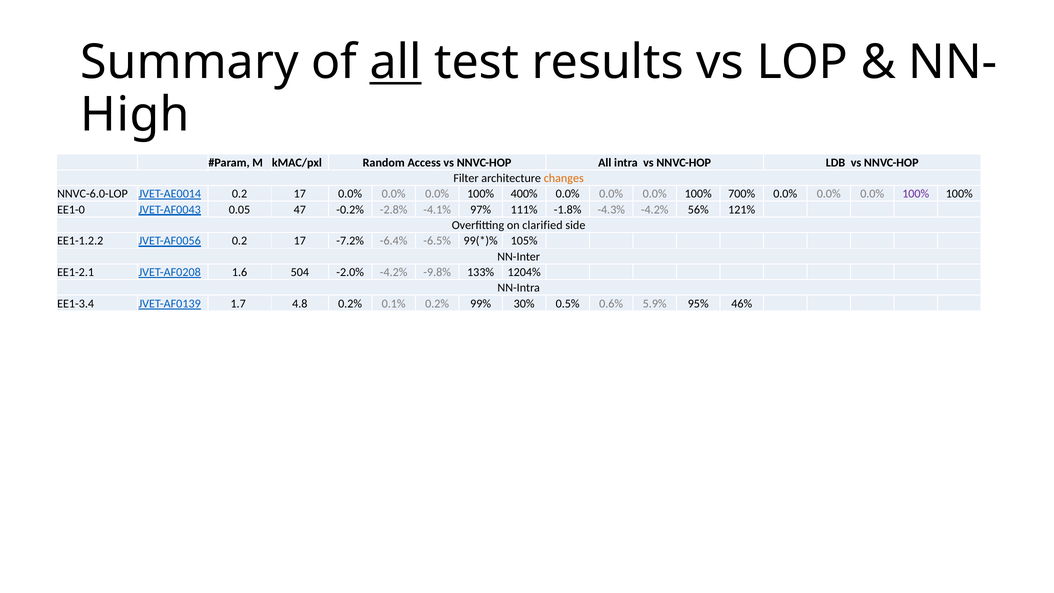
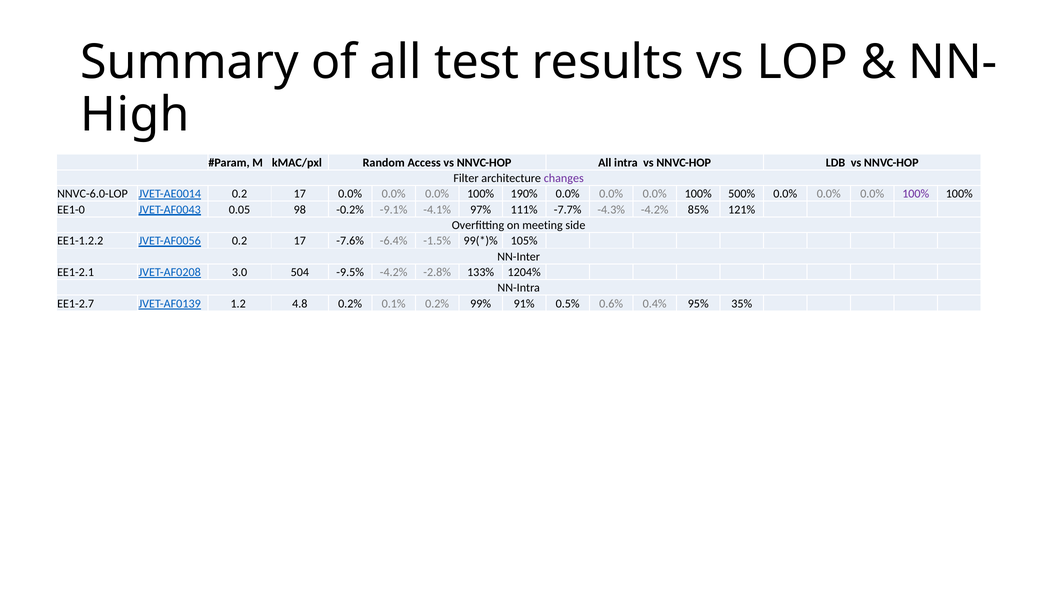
all underline: present -> none (396, 62)
changes colour: orange -> purple (564, 178)
400%: 400% -> 190% (524, 194)
700%: 700% -> 500% (742, 194)
47: 47 -> 98 (300, 210)
-2.8%: -2.8% -> -9.1% (394, 210)
-1.8%: -1.8% -> -7.7% (568, 210)
56%: 56% -> 85% (698, 210)
clarified: clarified -> meeting (543, 225)
-7.2%: -7.2% -> -7.6% (350, 241)
-6.5%: -6.5% -> -1.5% (437, 241)
1.6: 1.6 -> 3.0 (240, 272)
-2.0%: -2.0% -> -9.5% (350, 272)
-9.8%: -9.8% -> -2.8% (437, 272)
EE1-3.4: EE1-3.4 -> EE1-2.7 (76, 304)
1.7: 1.7 -> 1.2 (238, 304)
30%: 30% -> 91% (524, 304)
5.9%: 5.9% -> 0.4% (655, 304)
46%: 46% -> 35% (742, 304)
